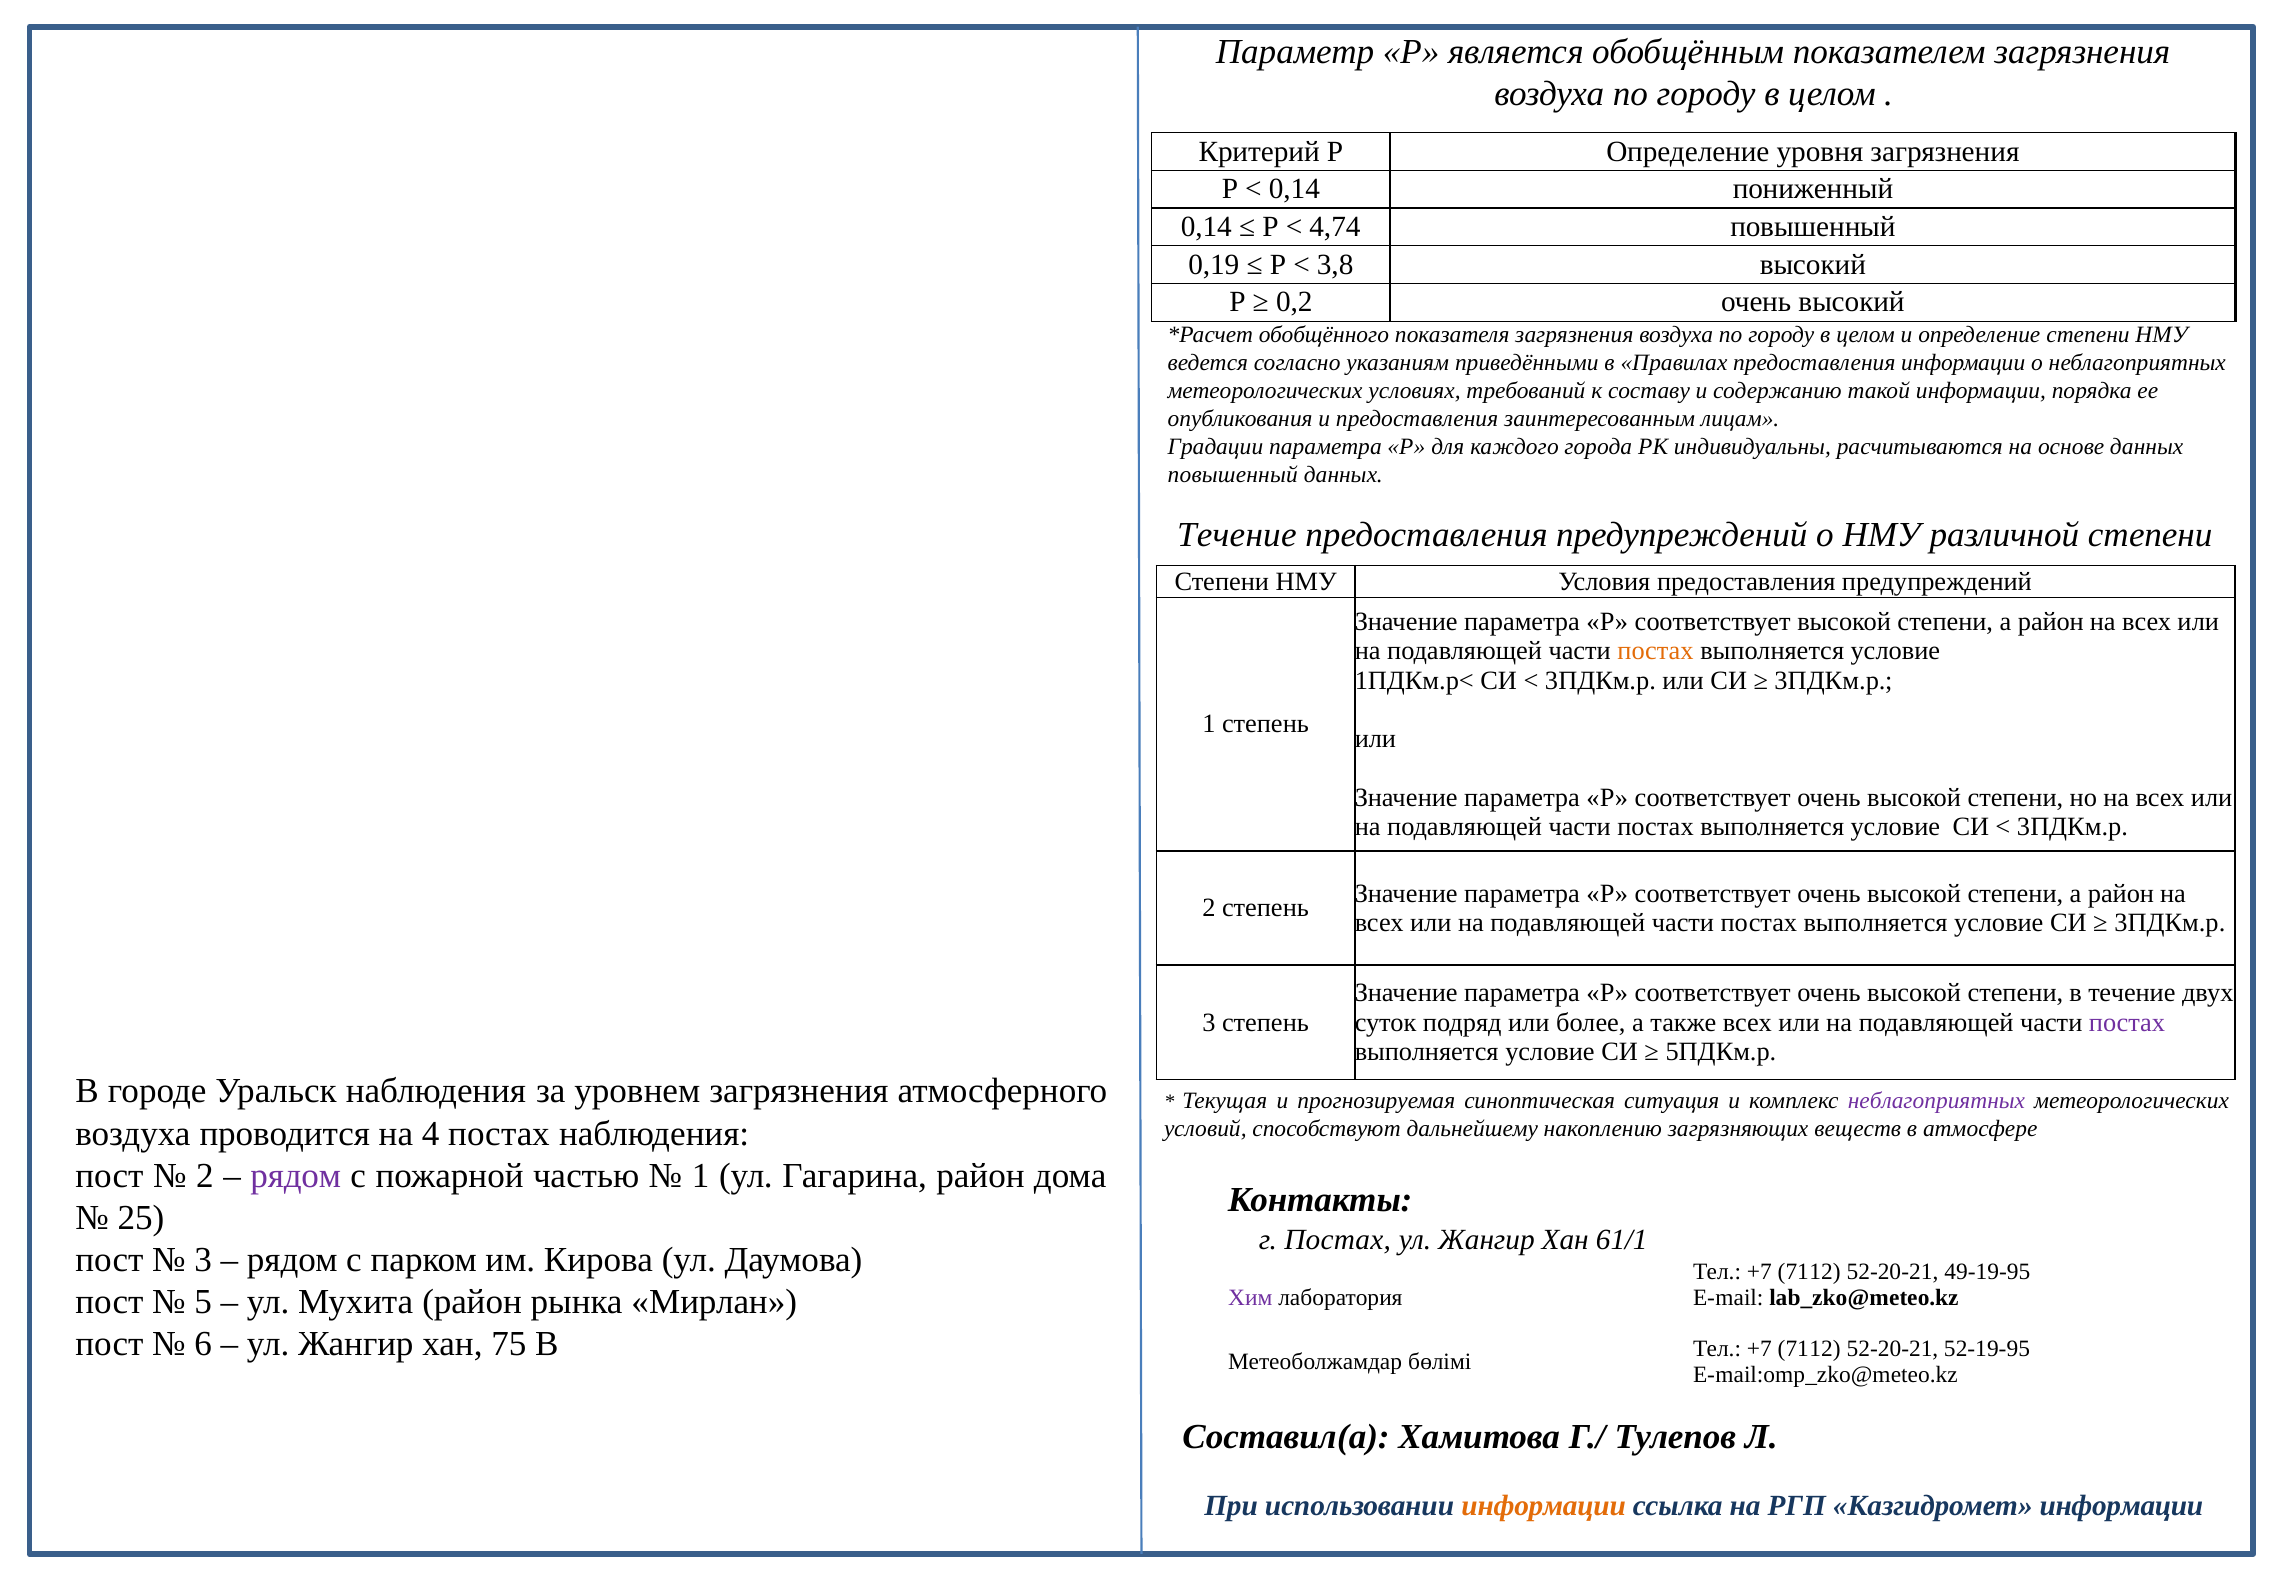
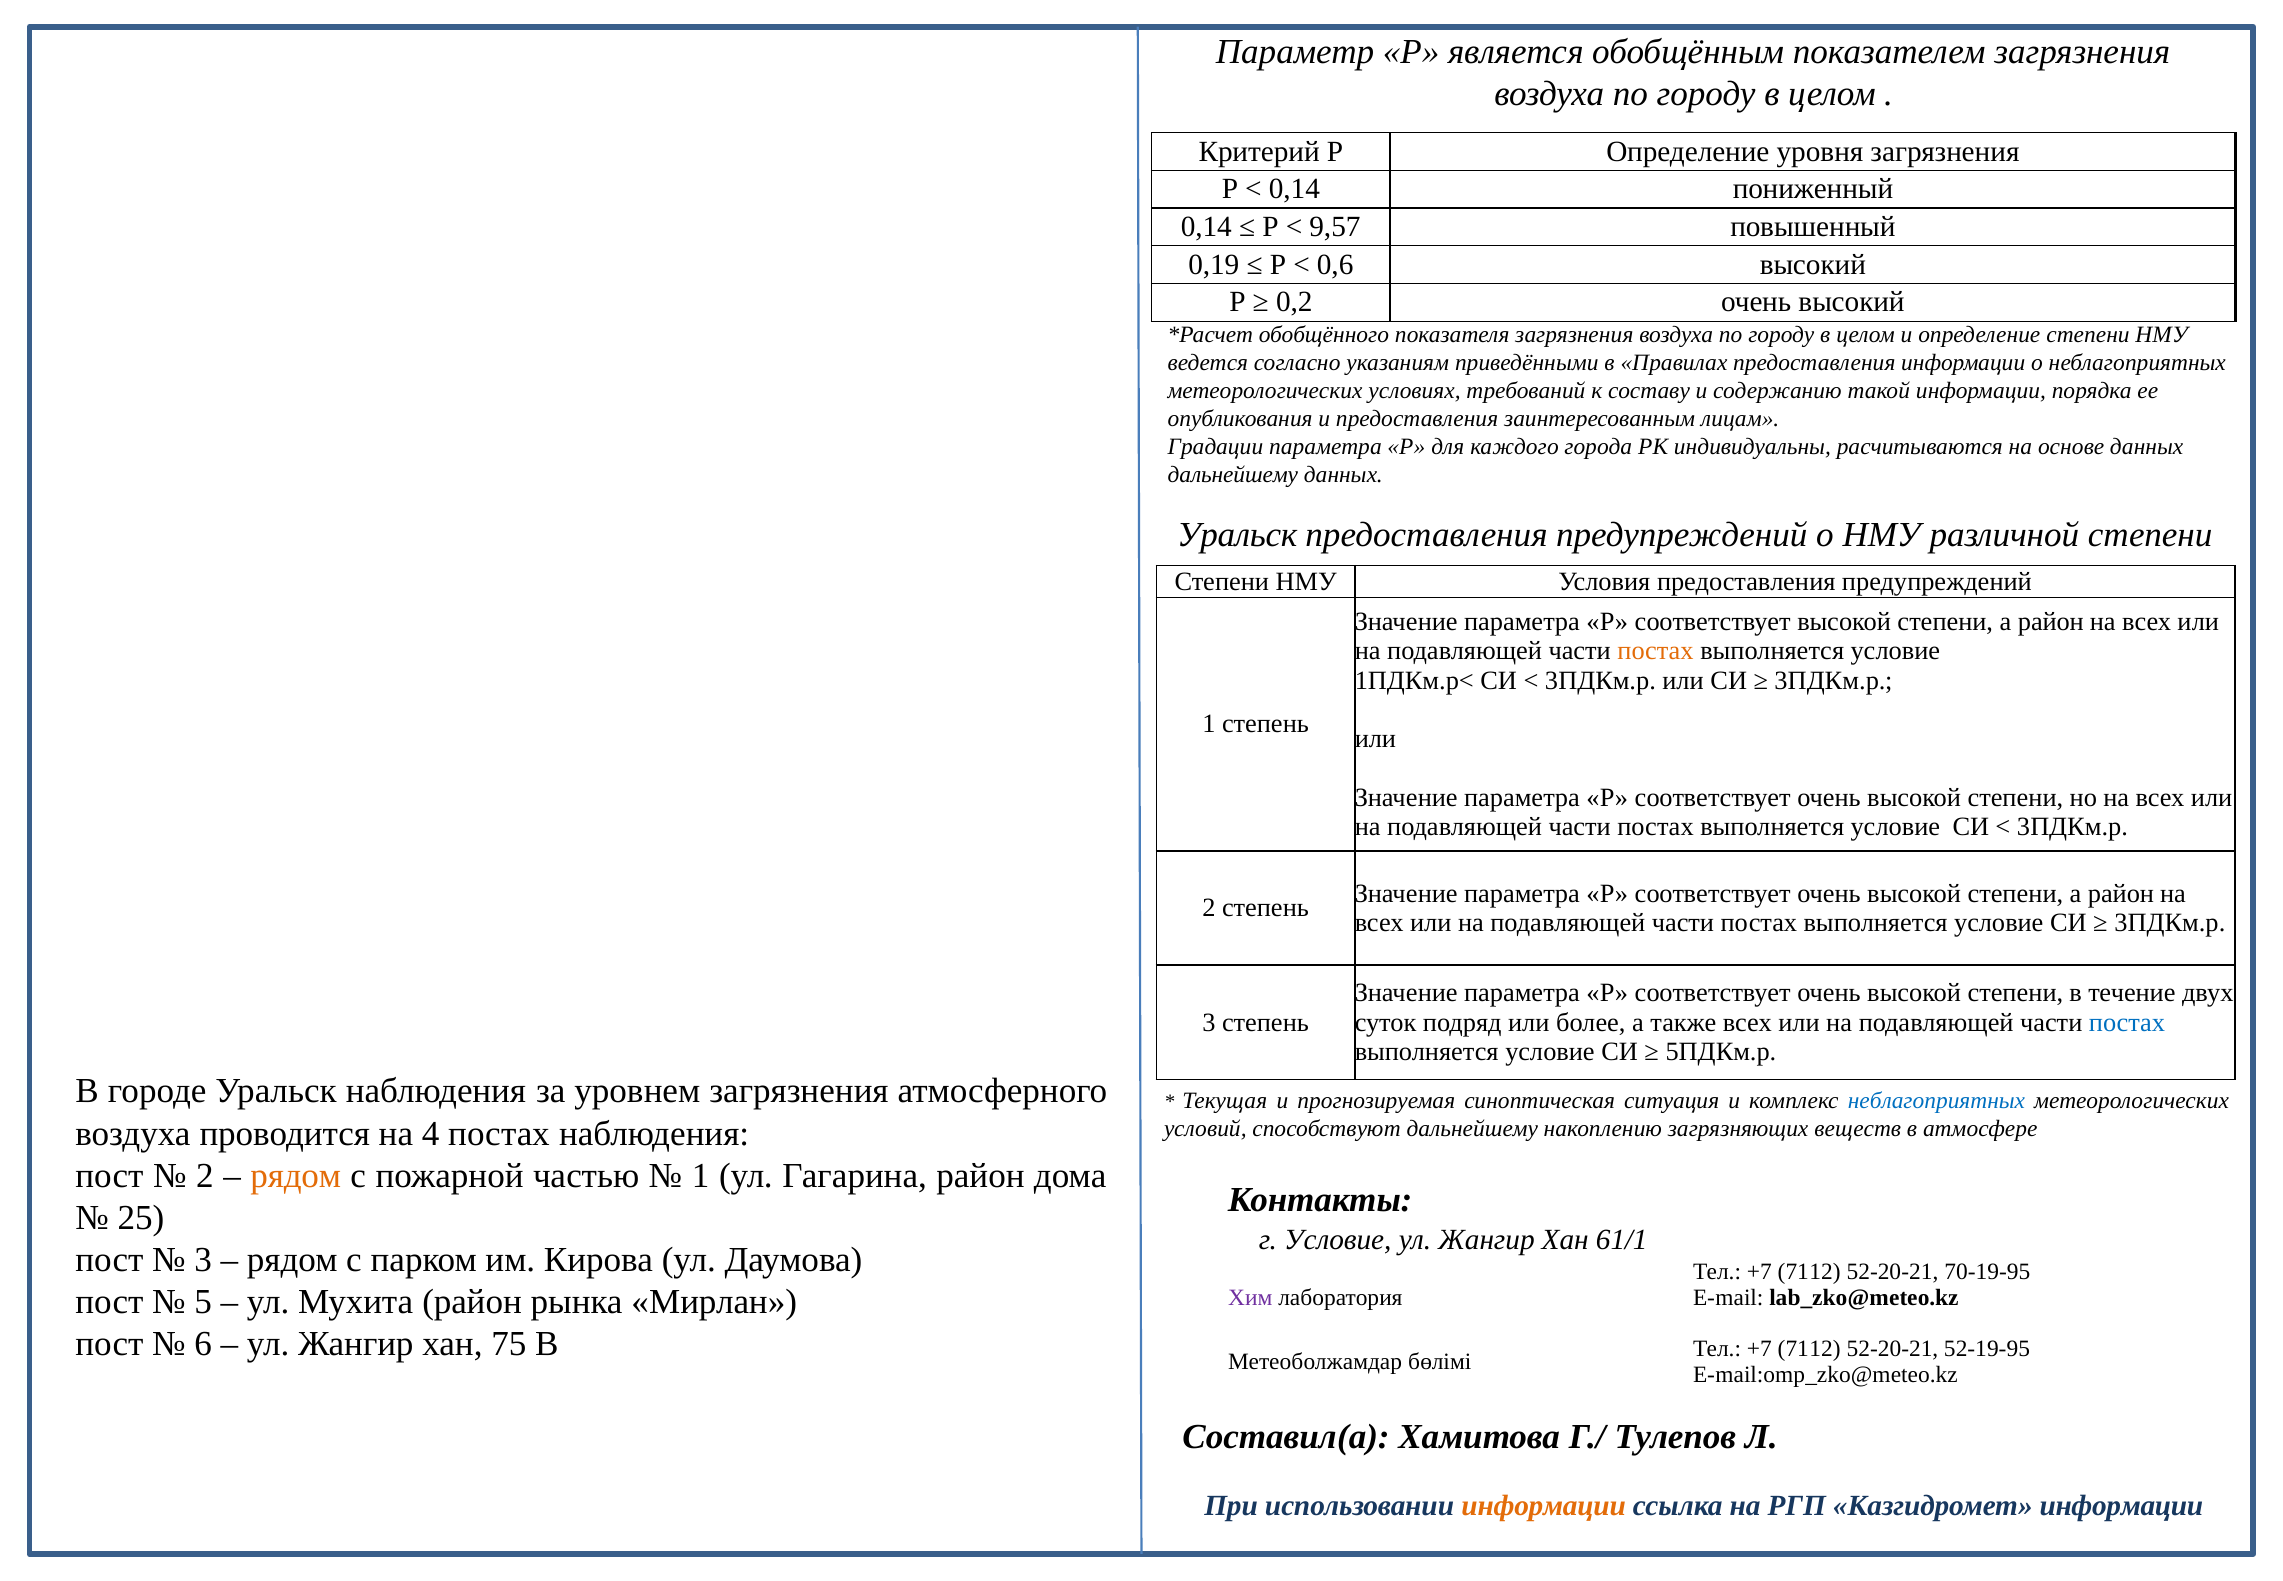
4,74: 4,74 -> 9,57 (1335, 227)
3,8: 3,8 -> 0,6 (1335, 264)
повышенный: повышенный -> дальнейшему (1233, 475)
Течение: Течение -> Уральск (1237, 535)
постах colour: purple -> blue (2127, 1022)
неблагоприятных colour: purple -> blue (1936, 1101)
рядом colour: purple -> orange (296, 1175)
г Постах: Постах -> Условие (1338, 1239)
49-19-95: 49-19-95 -> 70-19-95 (1987, 1271)
